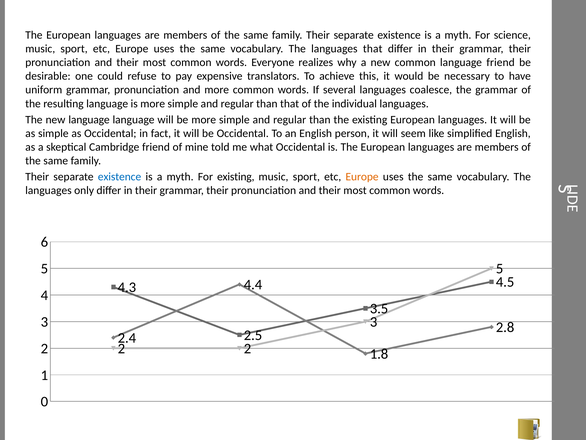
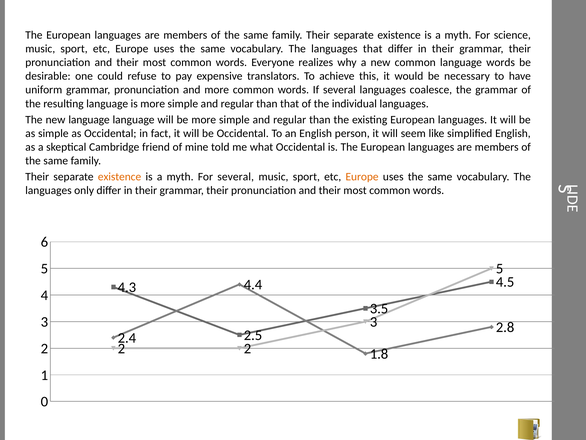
language friend: friend -> words (501, 62)
existence colour: blue -> orange (120, 177)
For existing: existing -> several (236, 177)
